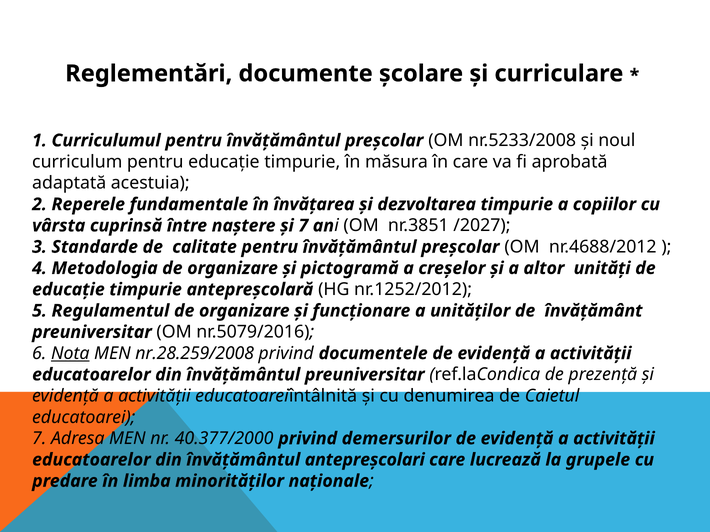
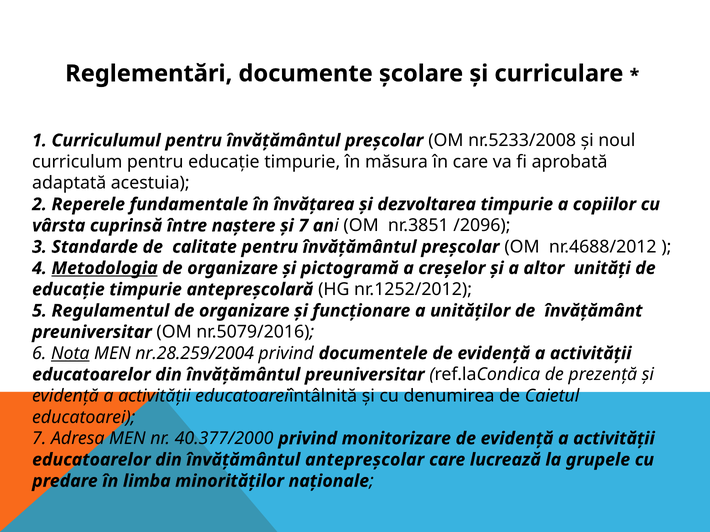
/2027: /2027 -> /2096 (482, 226)
Metodologia underline: none -> present (105, 268)
nr.28.259/2008: nr.28.259/2008 -> nr.28.259/2004 (195, 354)
demersurilor: demersurilor -> monitorizare (396, 439)
antepreșcolari: antepreșcolari -> antepreșcolar (365, 460)
